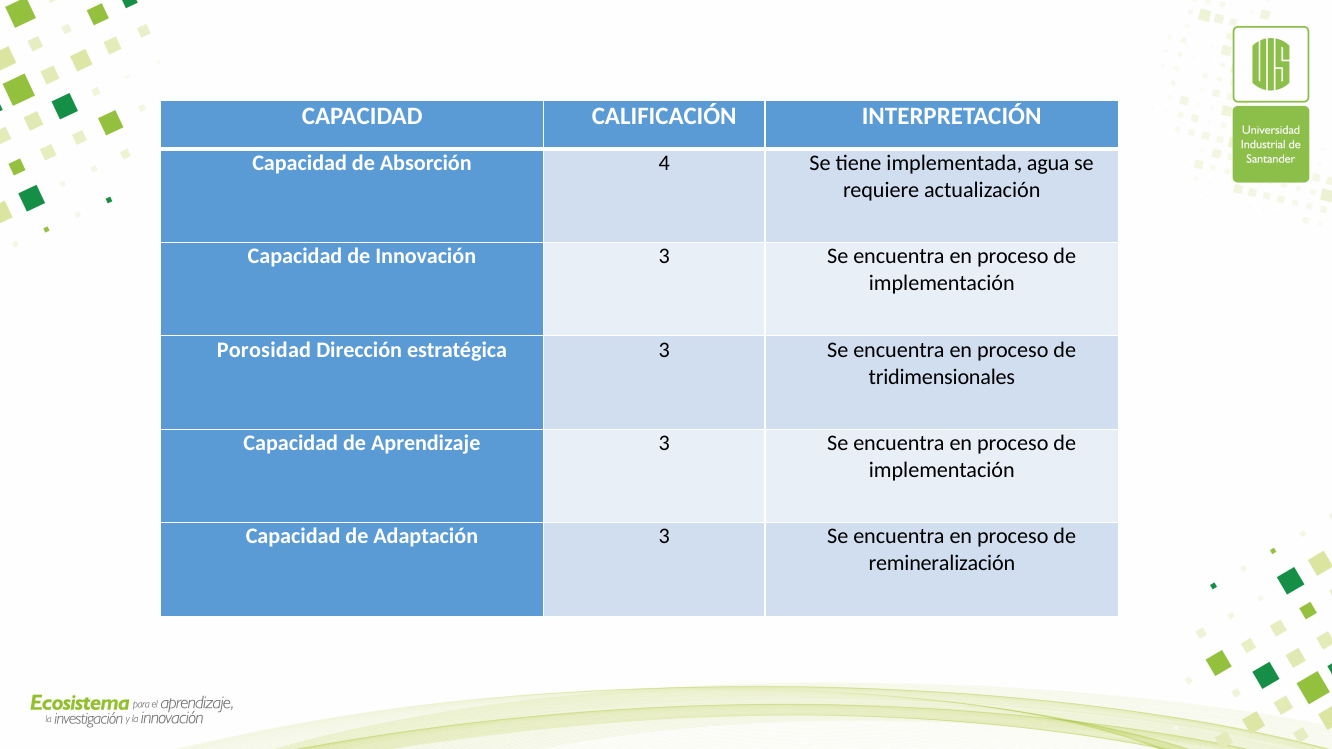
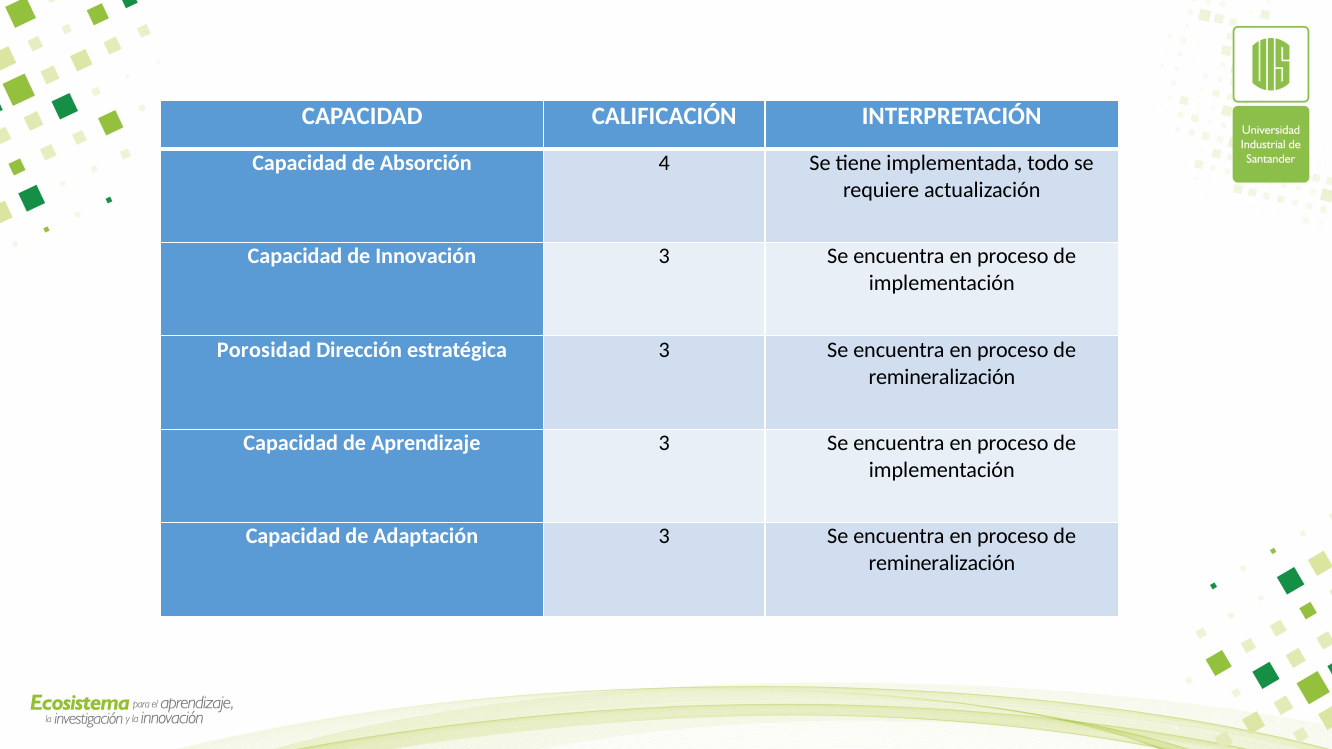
agua: agua -> todo (1048, 163)
tridimensionales: tridimensionales -> remineralización (942, 377)
